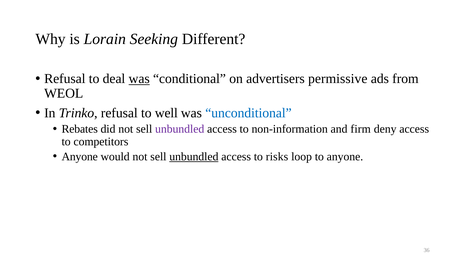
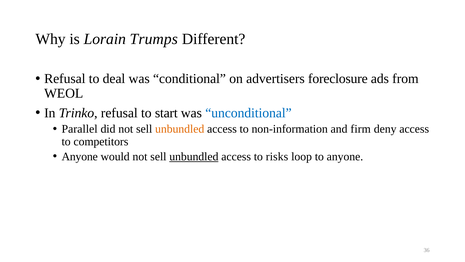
Seeking: Seeking -> Trumps (154, 39)
was underline: present -> none (139, 79)
permissive: permissive -> foreclosure (338, 79)
well: well -> start (166, 113)
Rebates: Rebates -> Parallel (80, 129)
unbundled colour: purple -> orange (180, 129)
